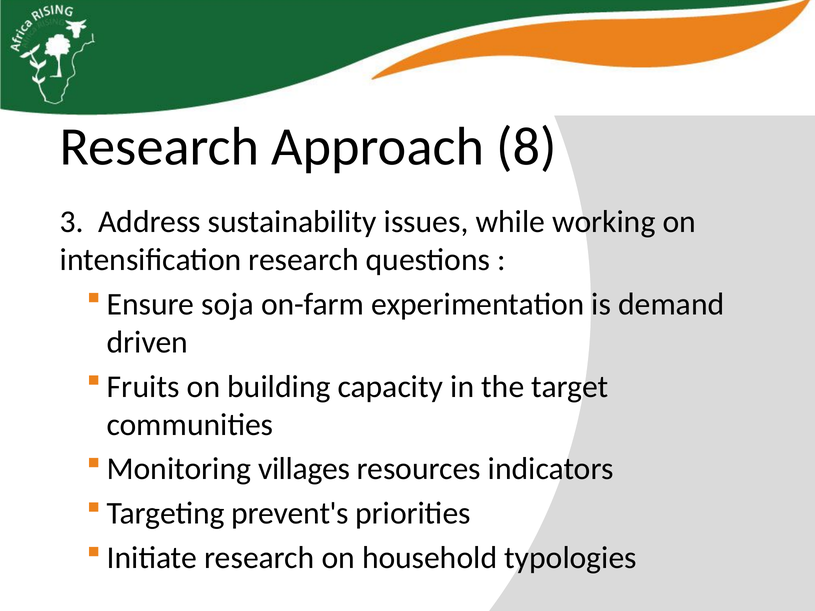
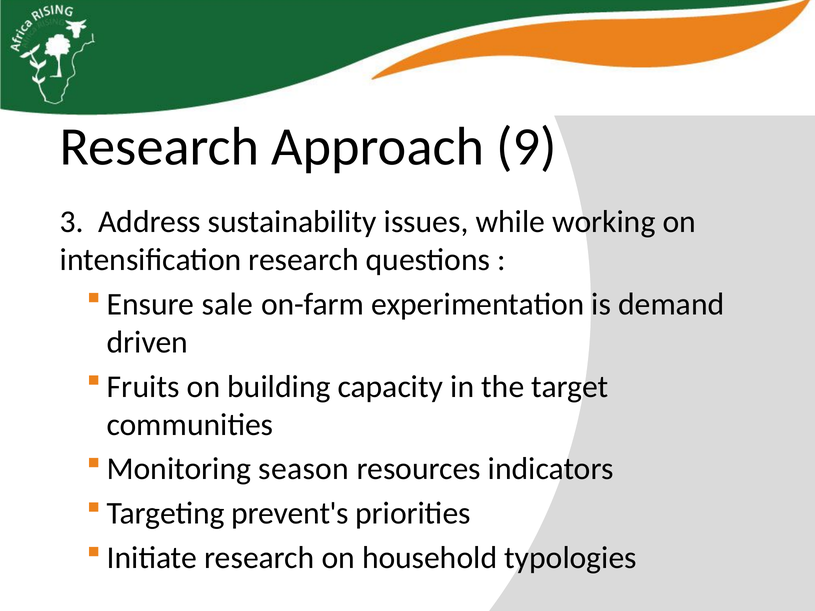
8: 8 -> 9 (526, 147)
soja: soja -> sale (227, 304)
villages: villages -> season (304, 469)
